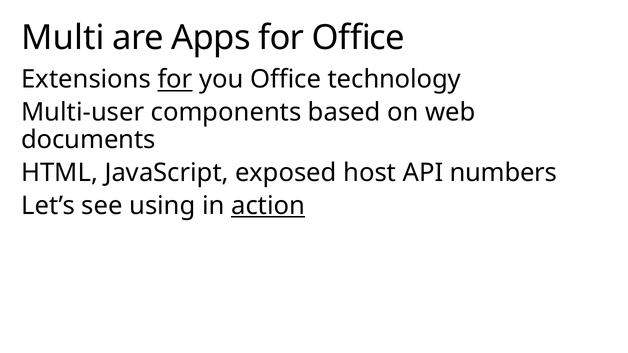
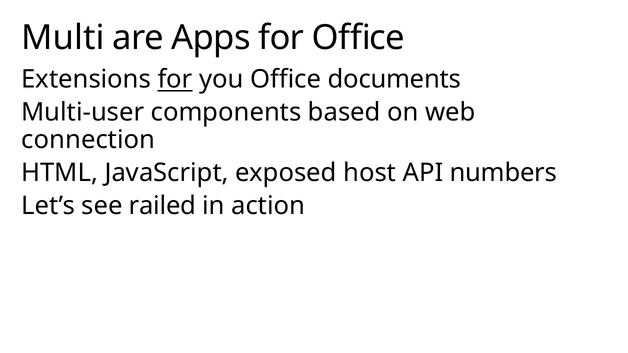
technology: technology -> documents (394, 80)
documents: documents -> connection (88, 140)
using: using -> railed (162, 206)
action underline: present -> none (268, 206)
